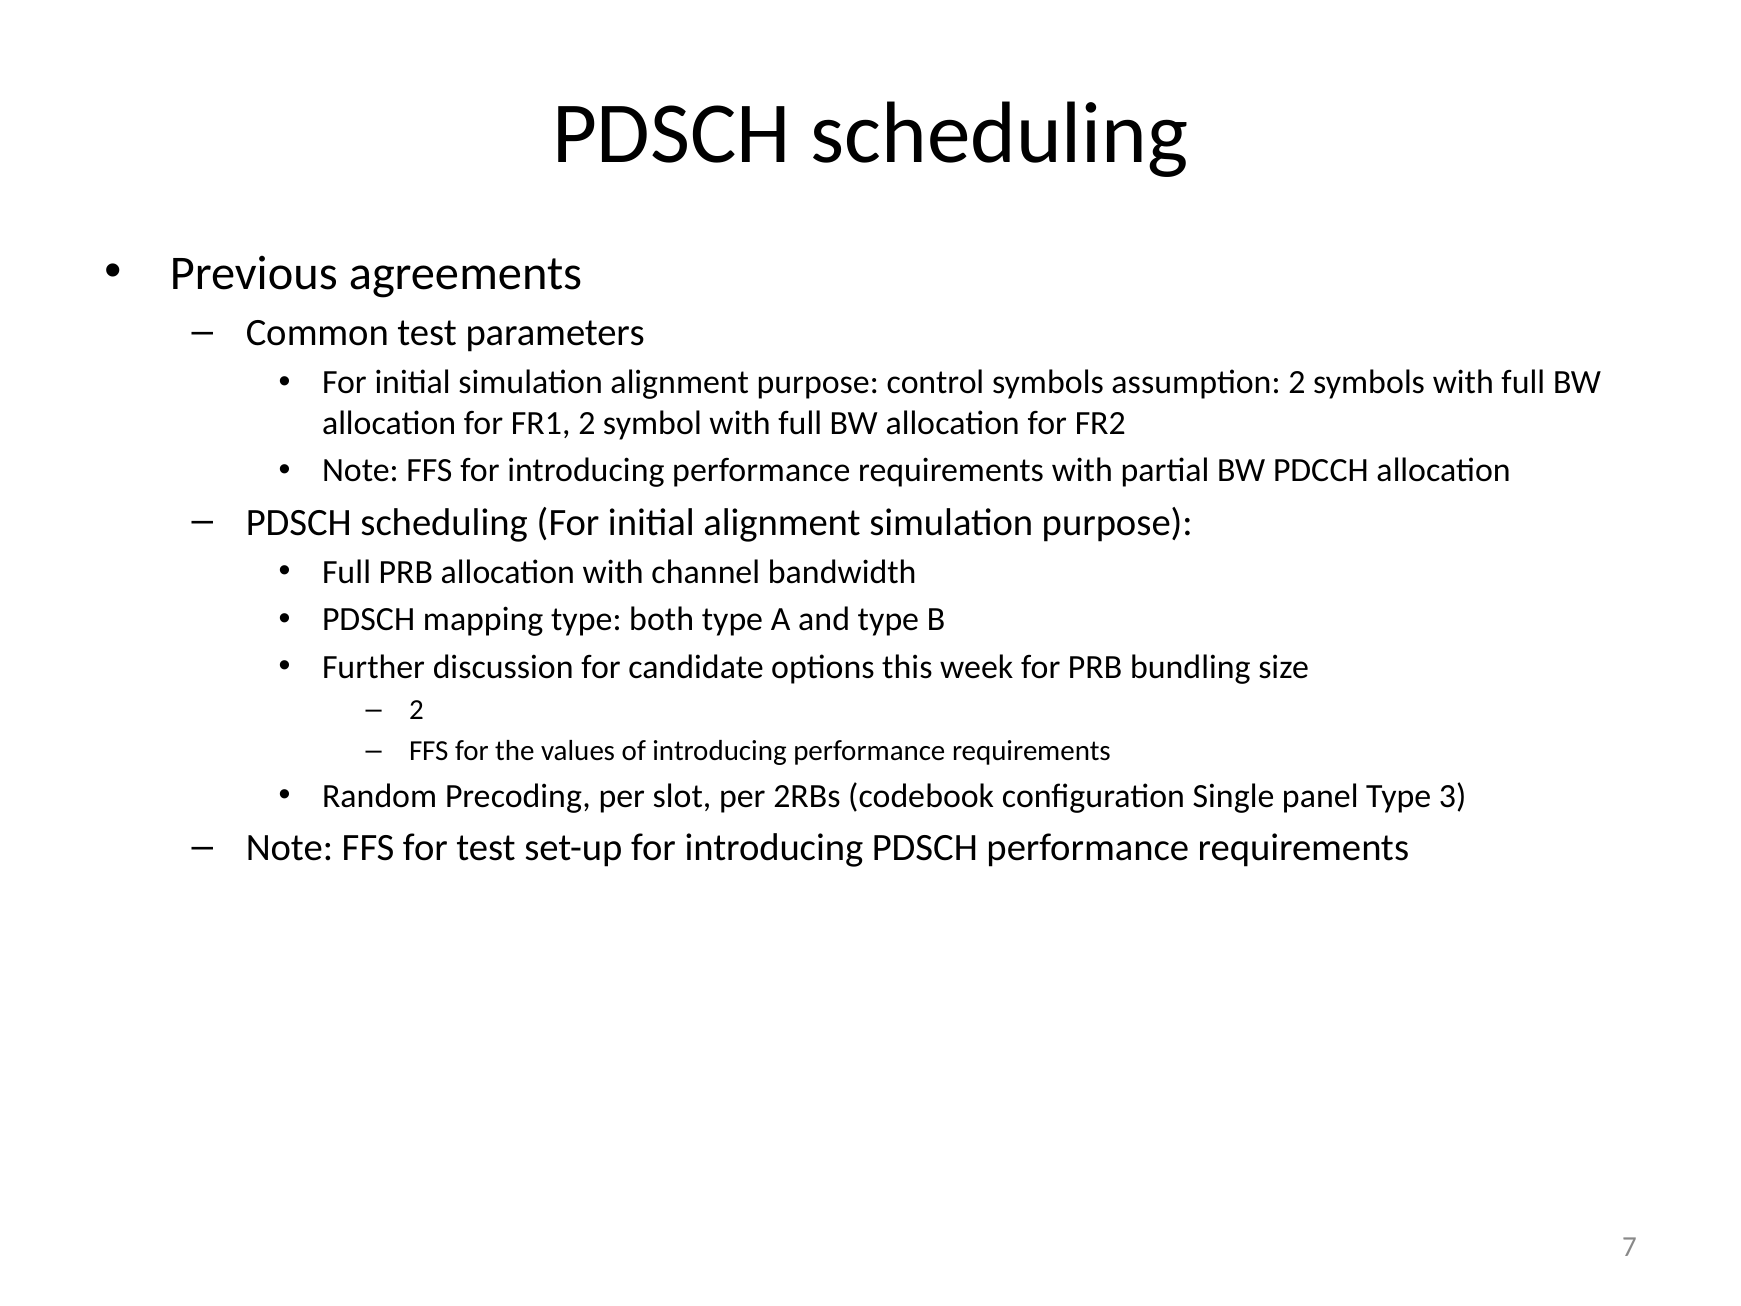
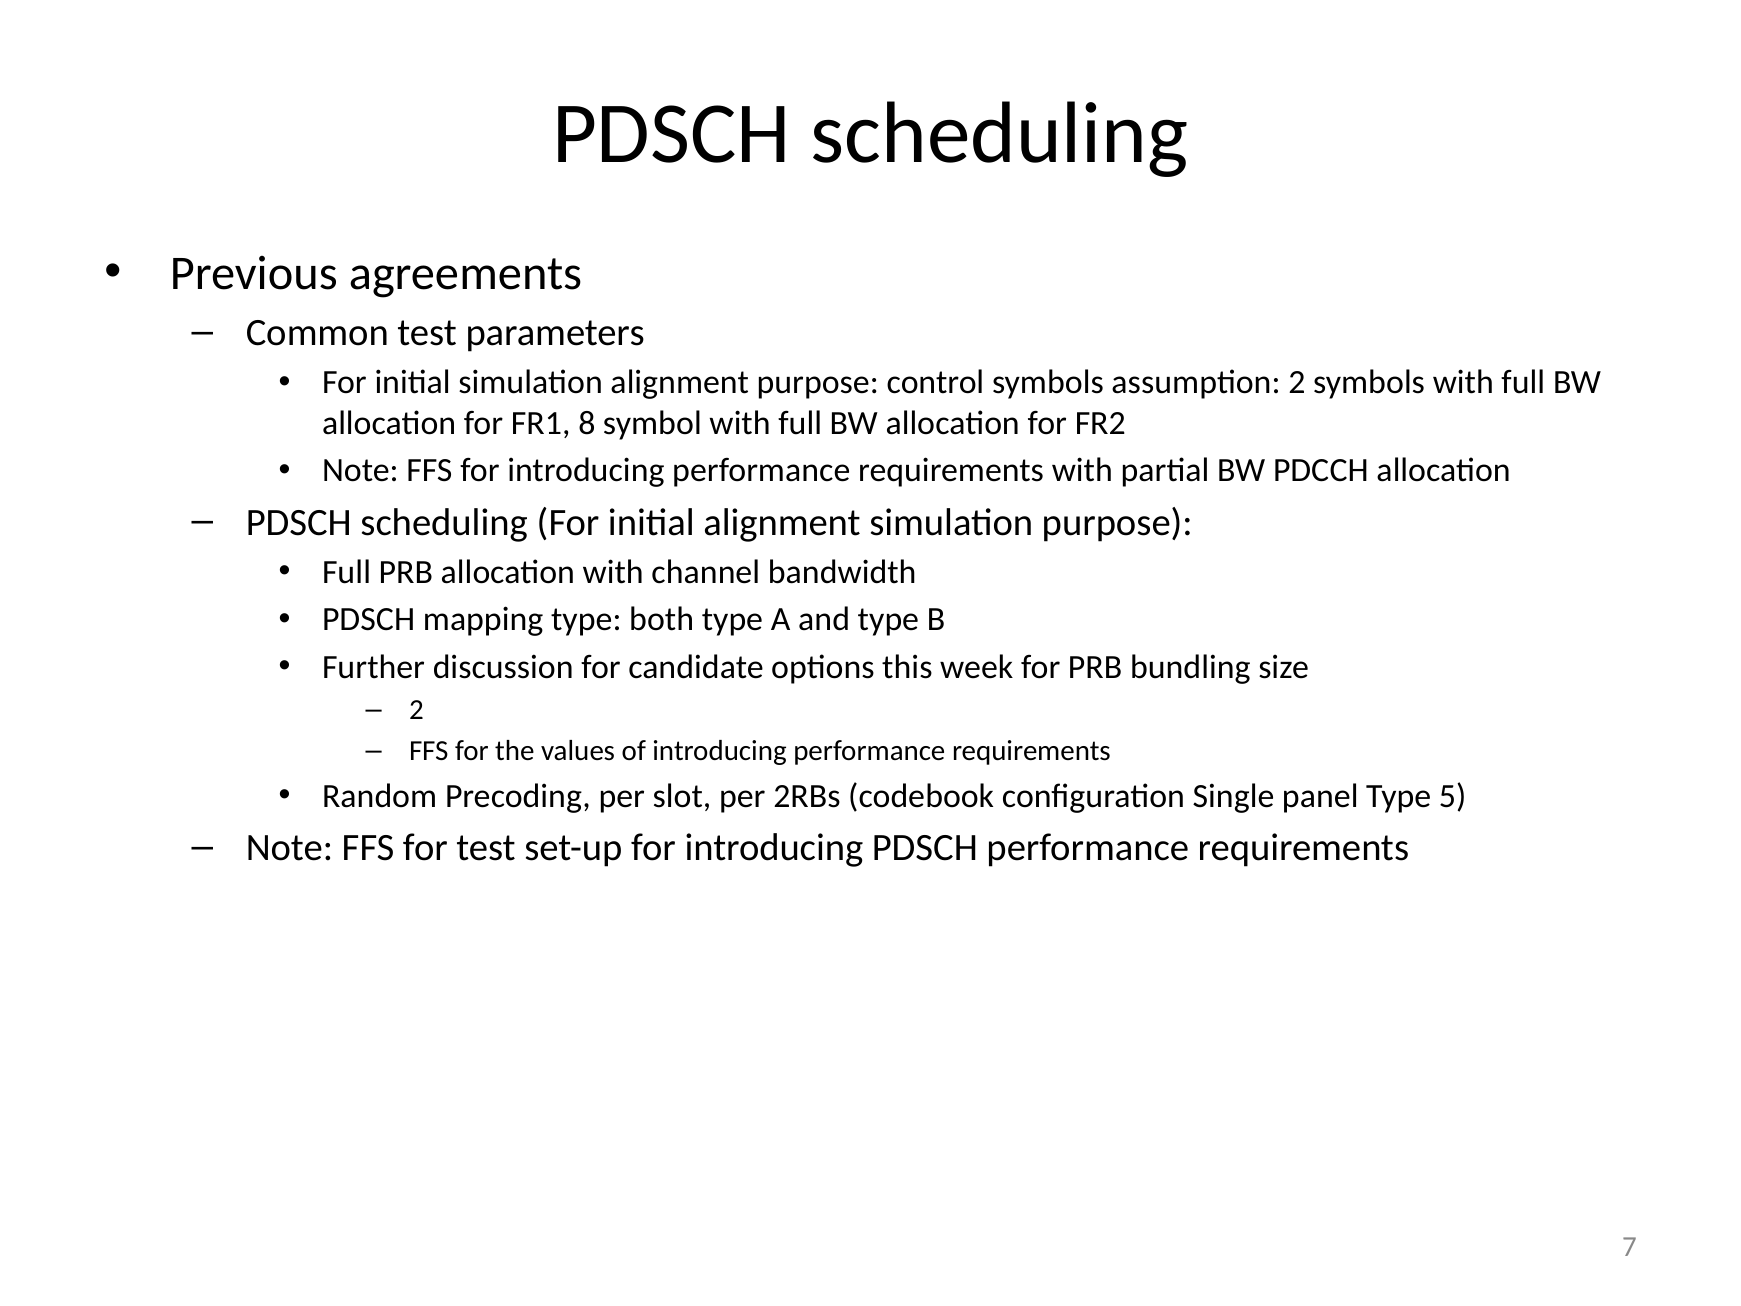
FR1 2: 2 -> 8 (587, 423)
3: 3 -> 5 (1453, 796)
